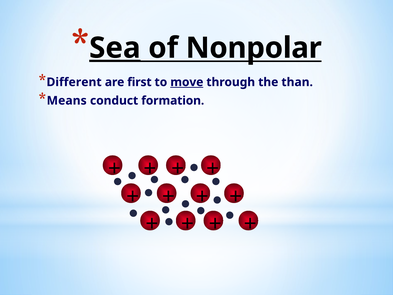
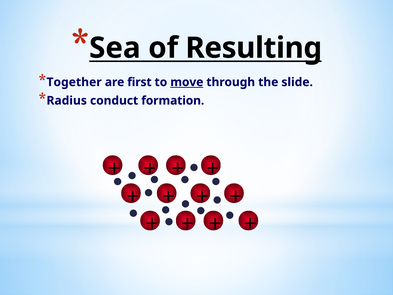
Sea underline: present -> none (115, 48)
Nonpolar: Nonpolar -> Resulting (254, 48)
Different: Different -> Together (74, 82)
than: than -> slide (297, 82)
Means: Means -> Radius (67, 101)
